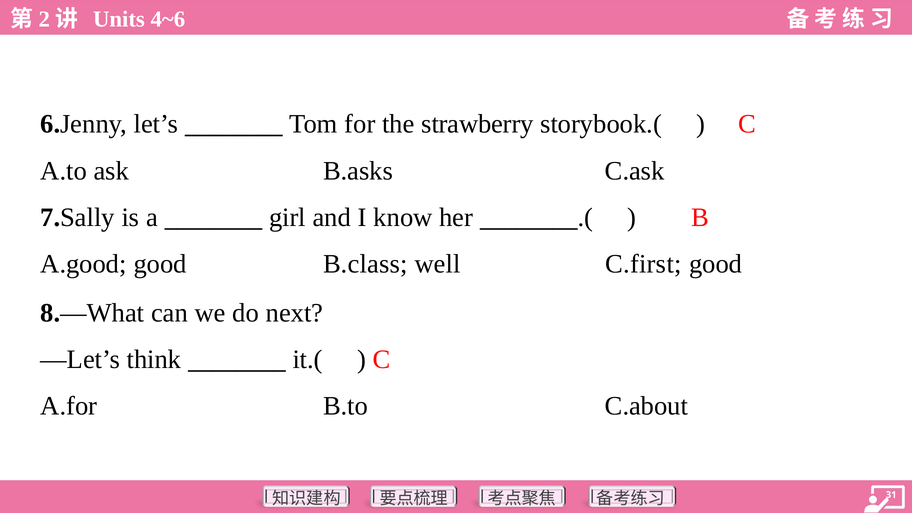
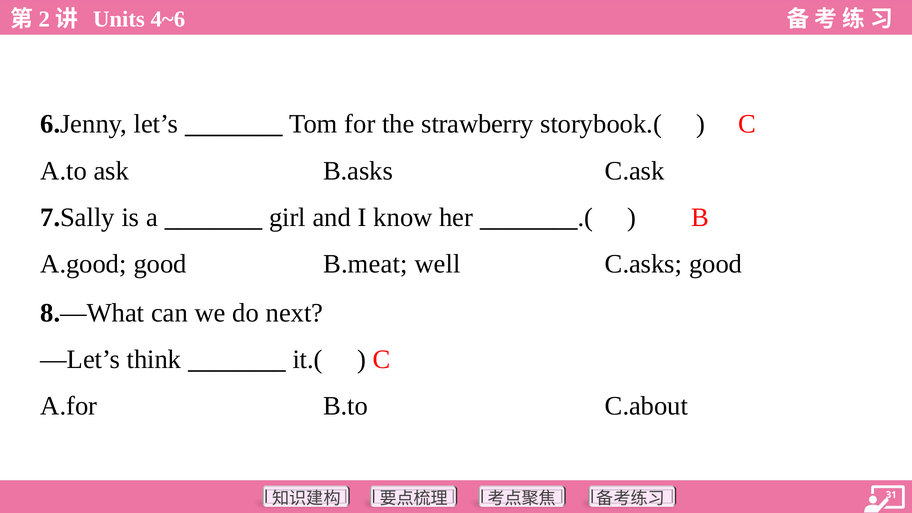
B.class: B.class -> B.meat (365, 264)
C.first: C.first -> C.asks (644, 264)
